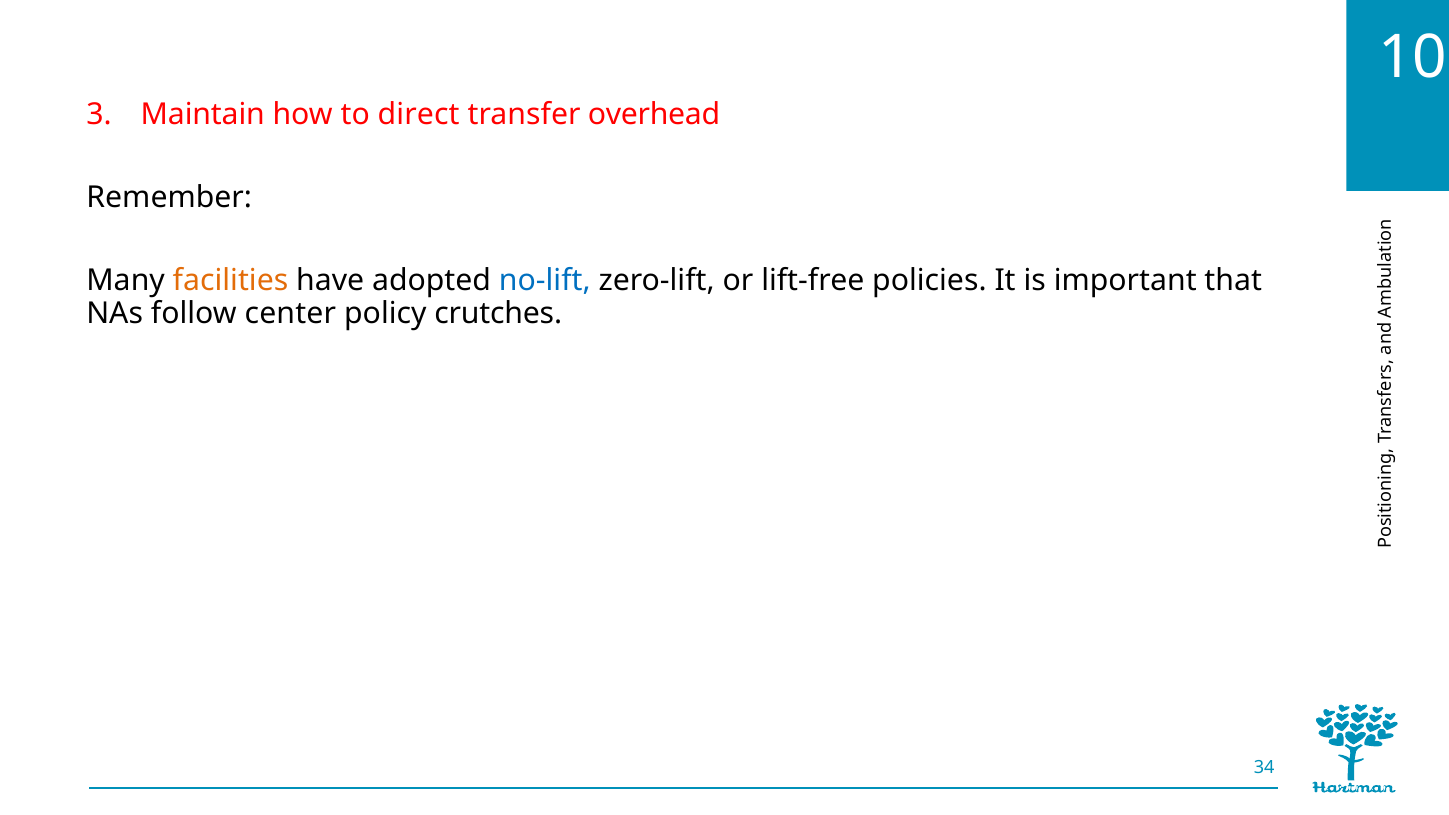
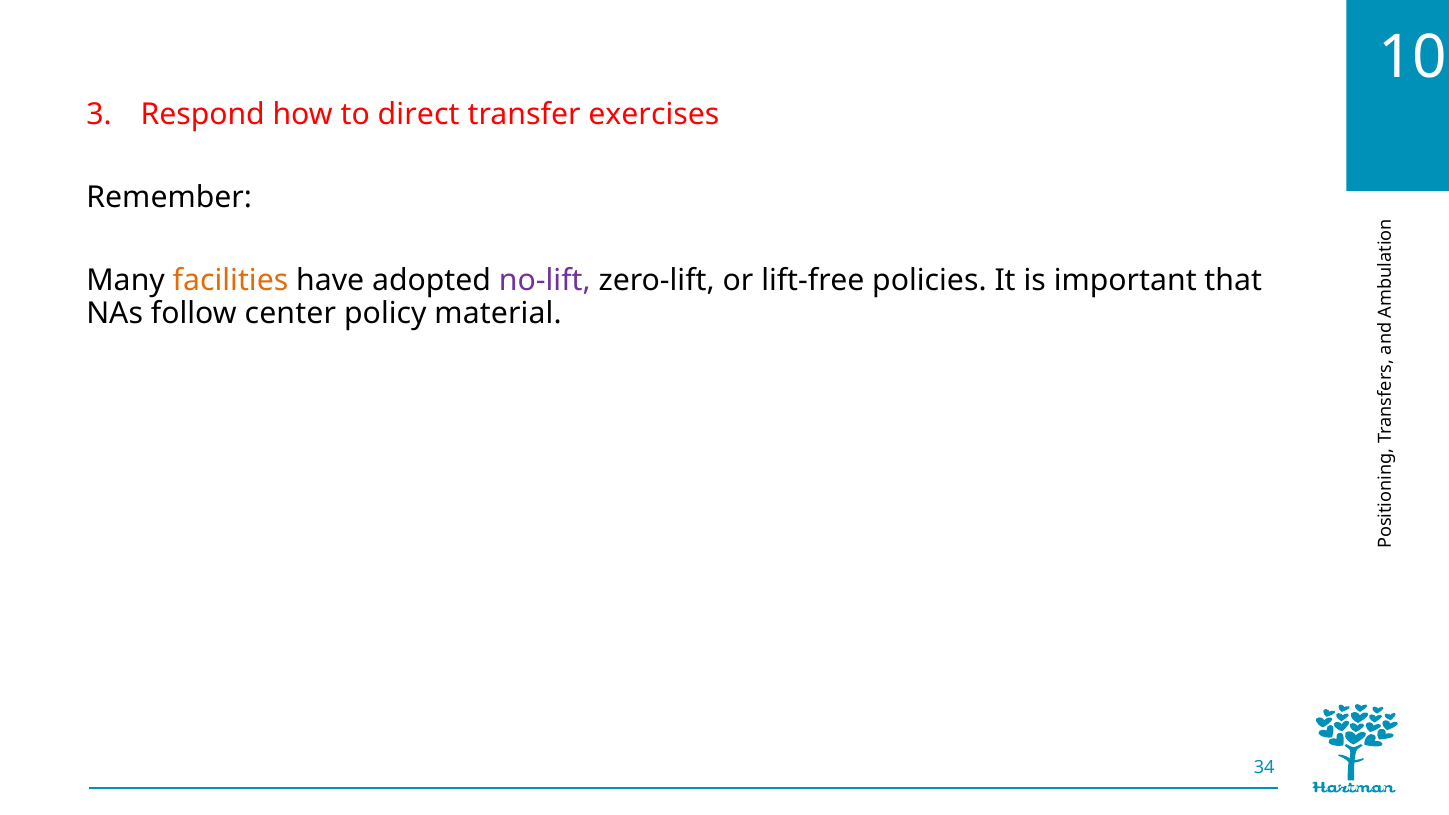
Maintain: Maintain -> Respond (203, 114)
overhead: overhead -> exercises (654, 114)
no-lift colour: blue -> purple (545, 281)
crutches: crutches -> material (498, 314)
